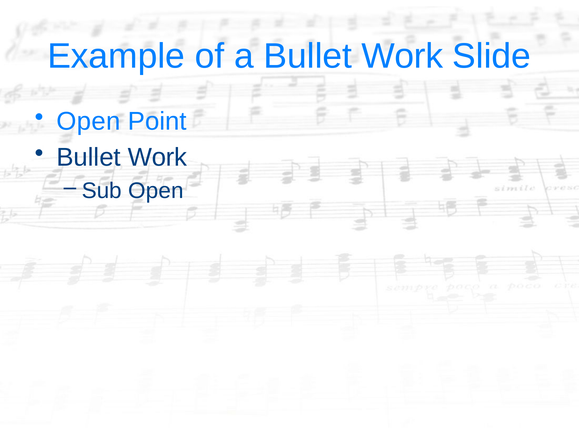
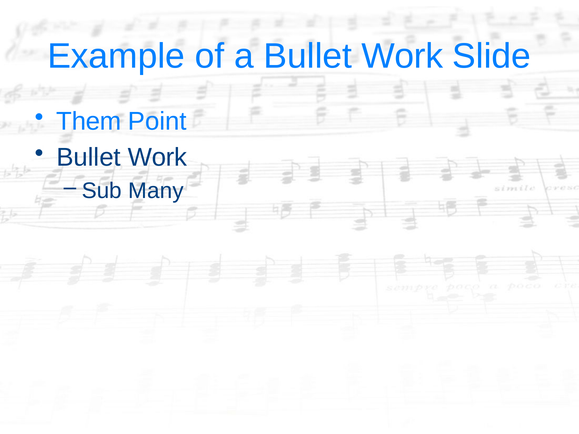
Open: Open -> Them (89, 121)
Sub Open: Open -> Many (156, 191)
